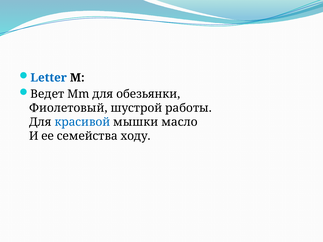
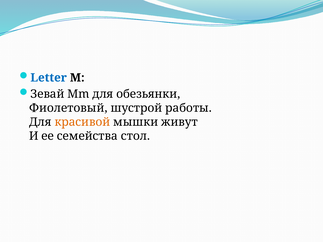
Ведет: Ведет -> Зевай (47, 94)
красивой colour: blue -> orange (82, 122)
масло: масло -> живут (179, 122)
ходу: ходу -> стол (135, 136)
